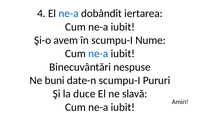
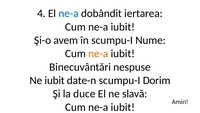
ne-a colour: blue -> orange (98, 53)
Ne buni: buni -> iubit (55, 80)
Pururi: Pururi -> Dorim (157, 80)
